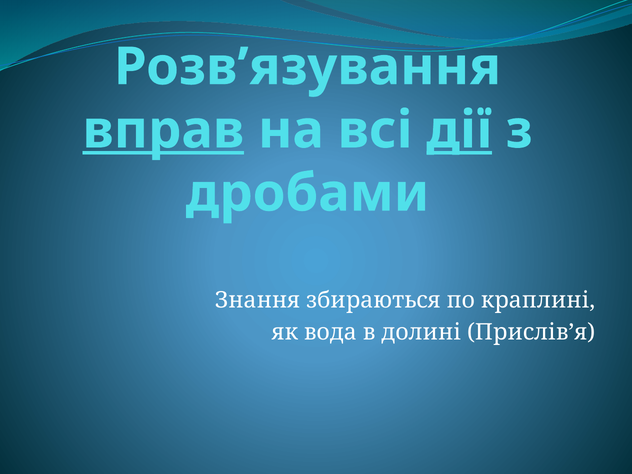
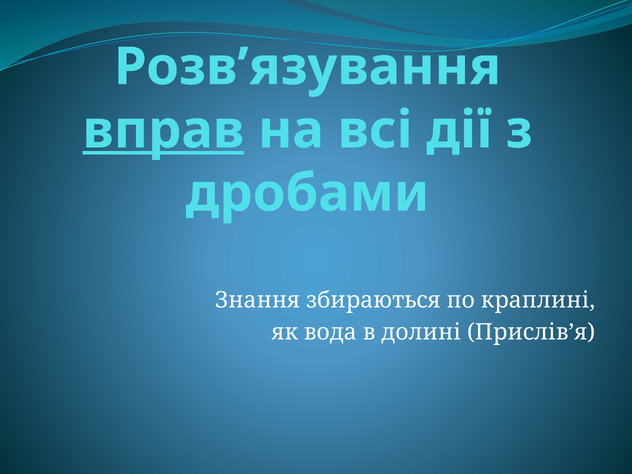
дії underline: present -> none (459, 130)
